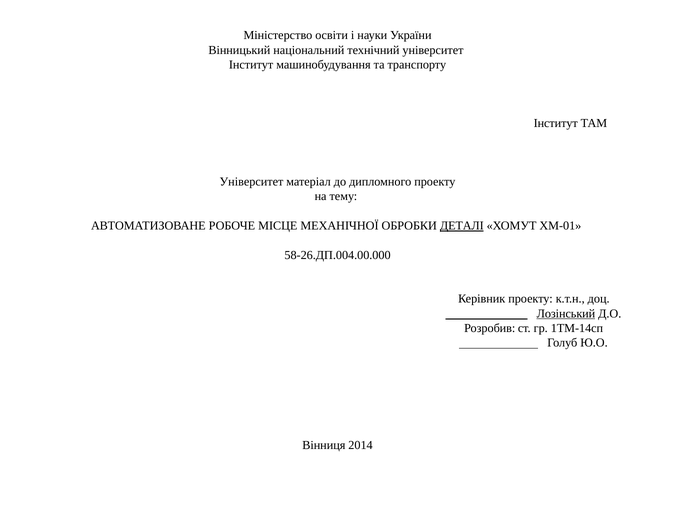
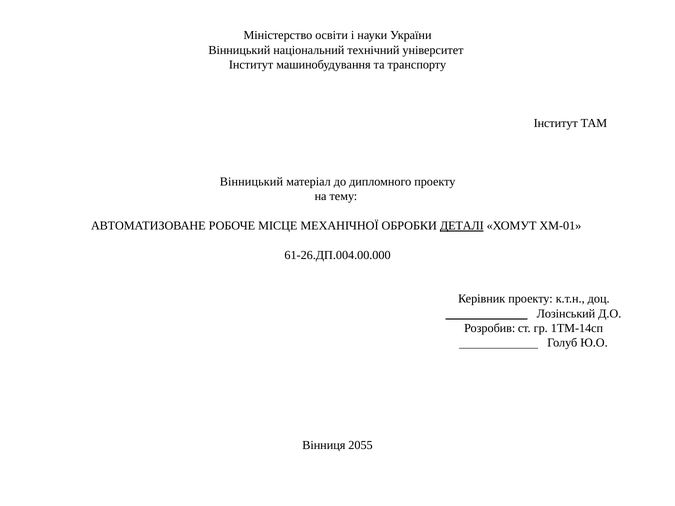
Університет: Університет -> Вінницький (251, 182)
58-26.ДП.004.00.000: 58-26.ДП.004.00.000 -> 61-26.ДП.004.00.000 (338, 255)
Лозінський underline: present -> none (566, 314)
2014: 2014 -> 2055 (361, 445)
